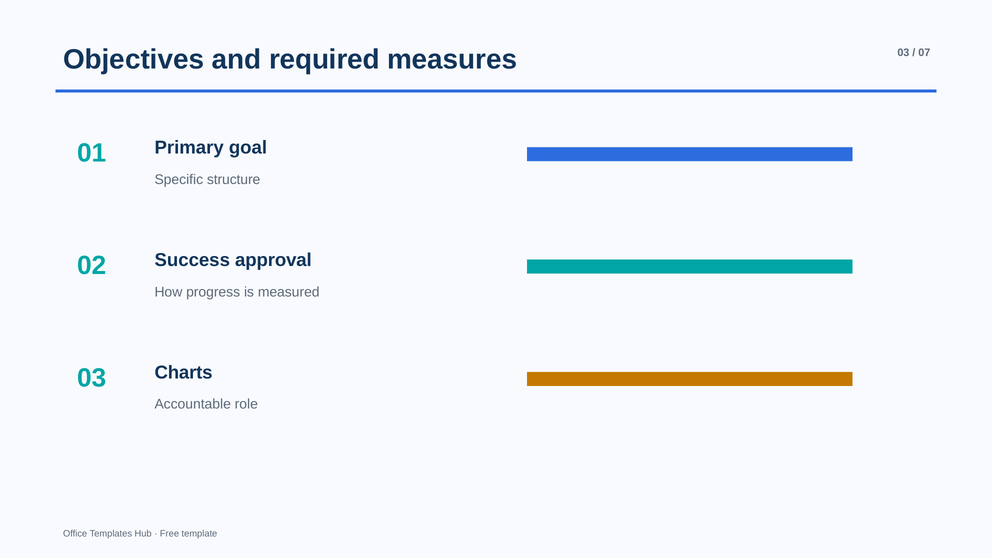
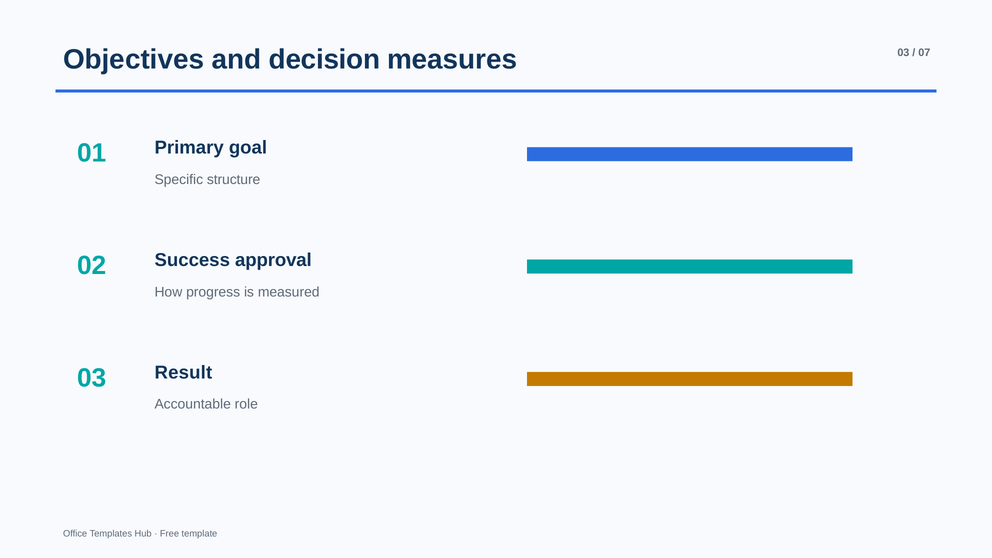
required: required -> decision (324, 60)
Charts: Charts -> Result (183, 373)
